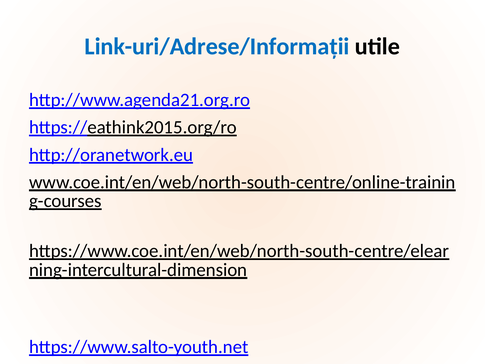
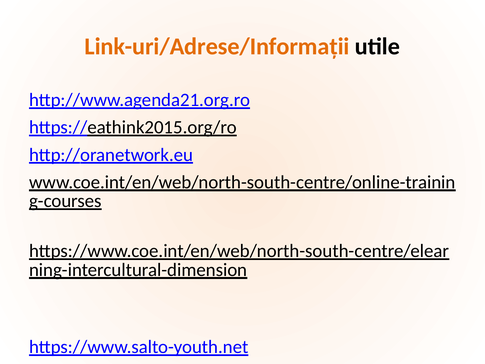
Link-uri/Adrese/Informații colour: blue -> orange (217, 47)
